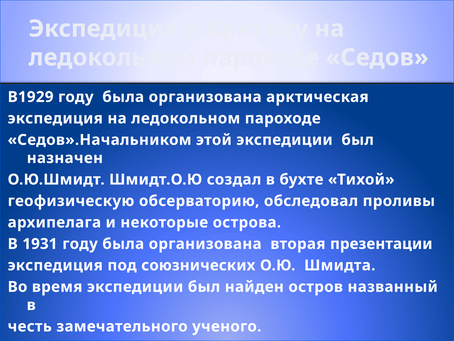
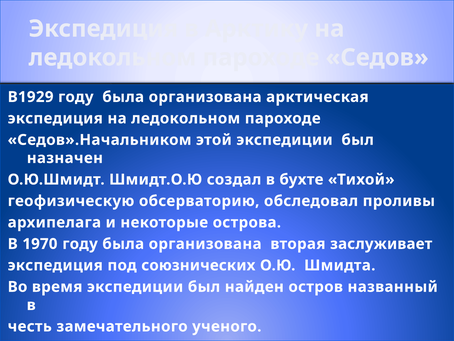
1931: 1931 -> 1970 (40, 244)
презентации: презентации -> заслуживает (381, 244)
